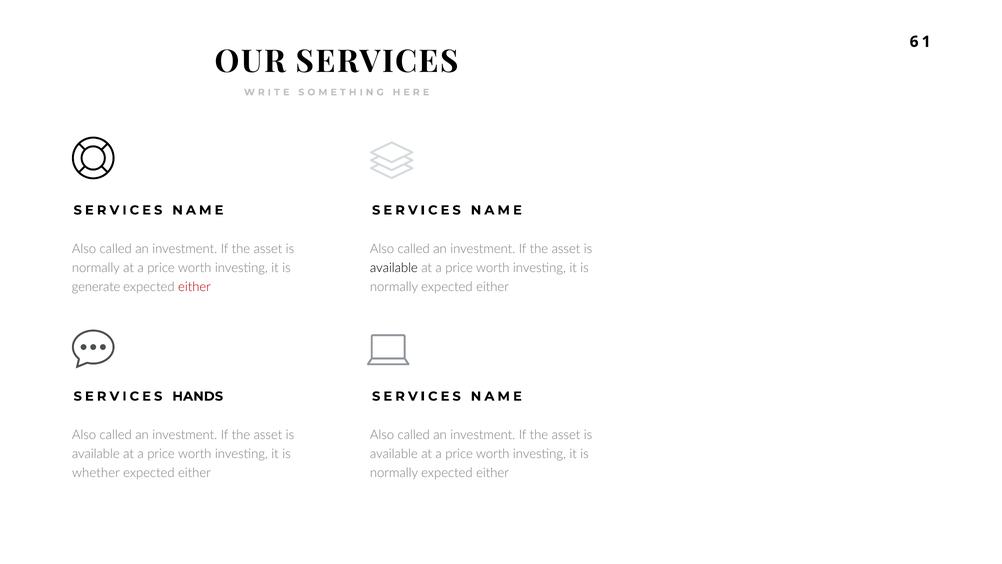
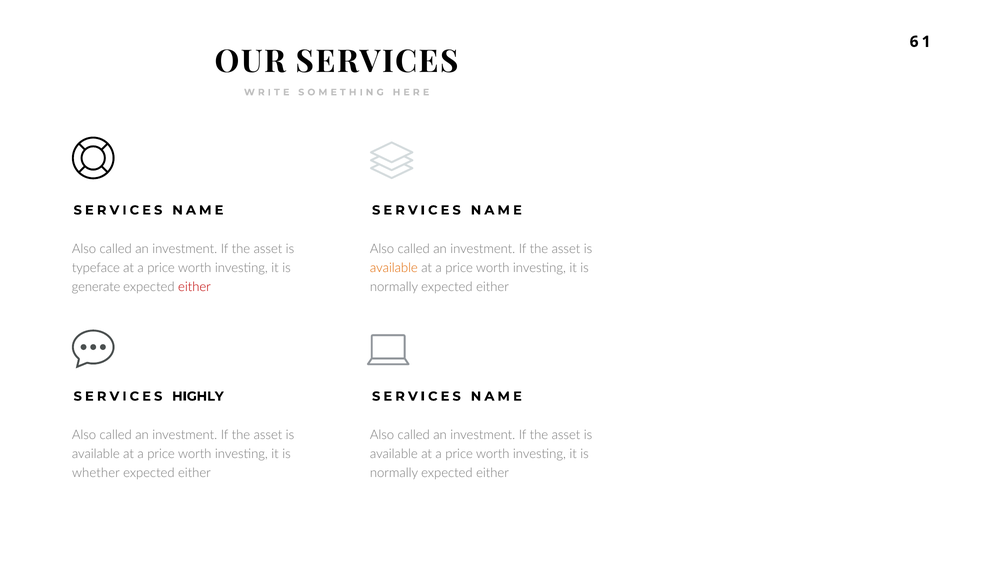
normally: normally -> typeface (96, 268)
available colour: black -> orange (394, 268)
HANDS: HANDS -> HIGHLY (198, 396)
